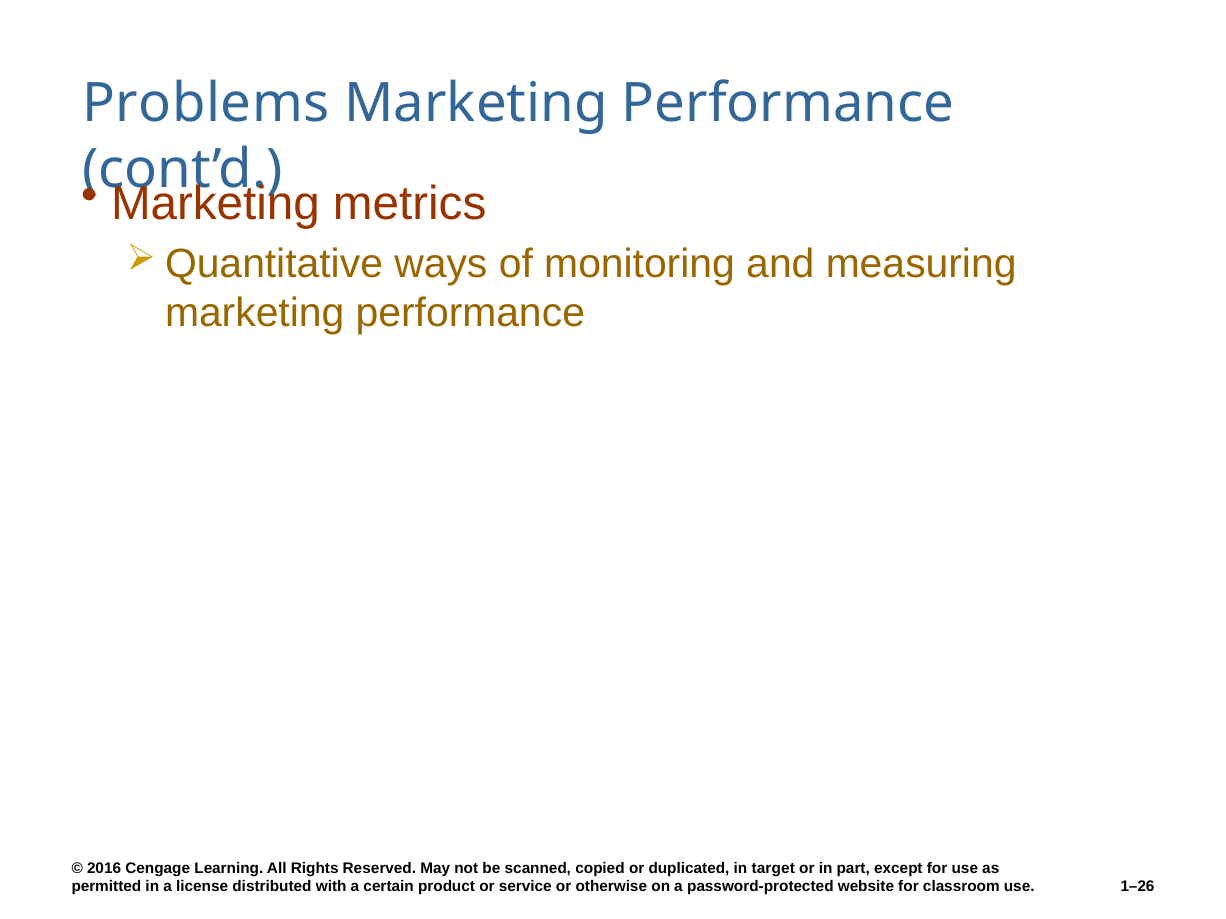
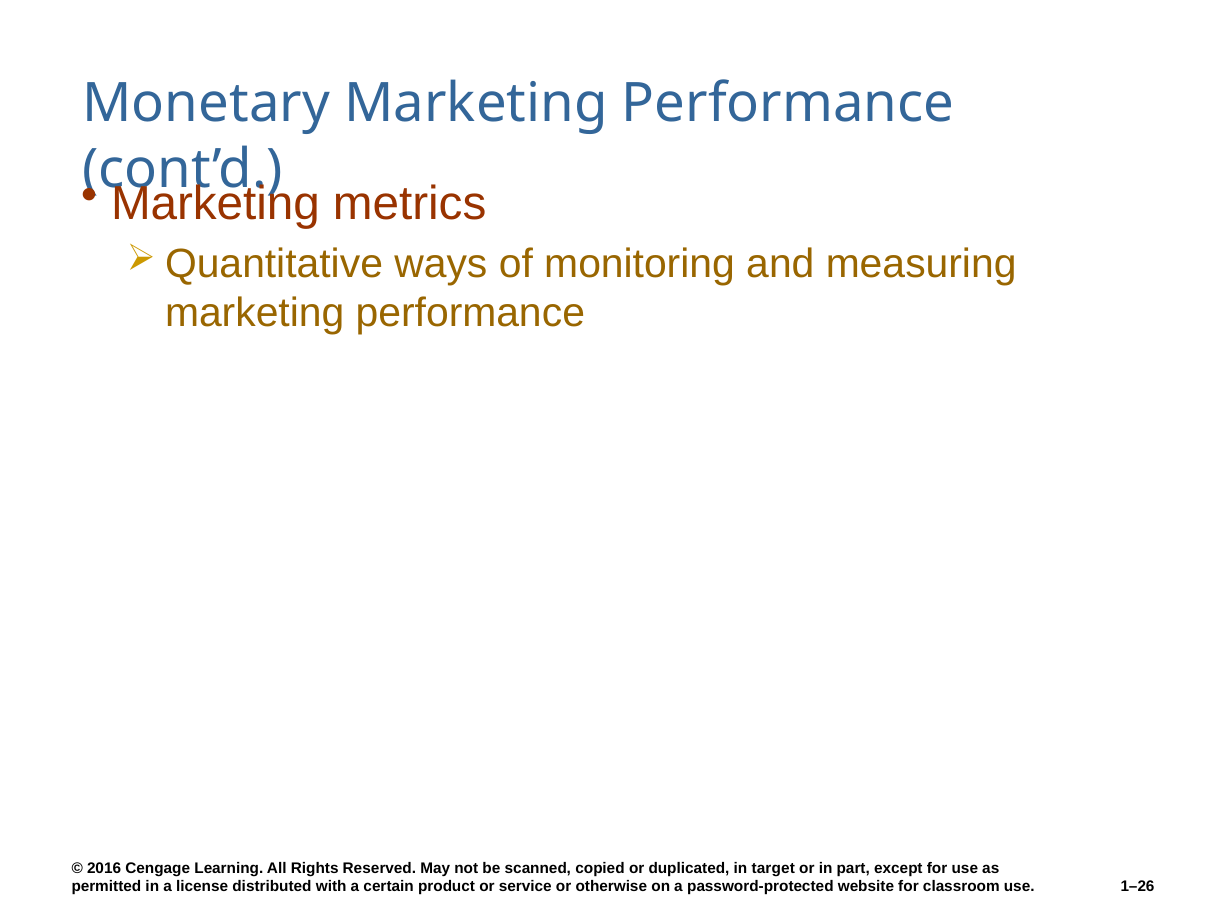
Problems: Problems -> Monetary (206, 104)
